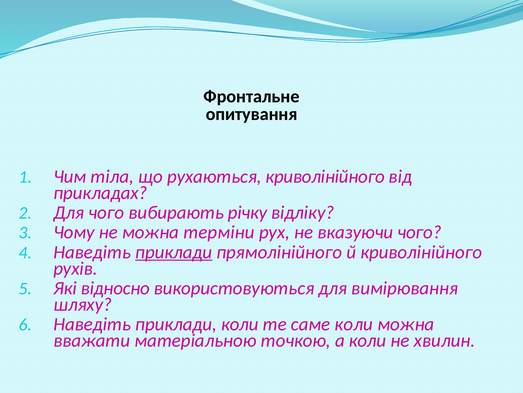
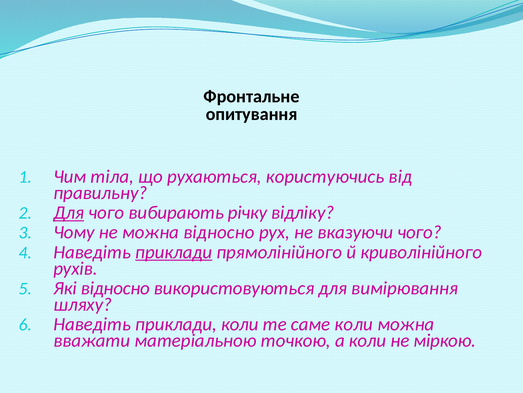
рухаються криволінійного: криволінійного -> користуючись (325, 176)
прикладах: прикладах -> правильну (100, 193)
Для underline: none -> present (69, 212)
можна терміни: терміни -> відносно (219, 232)
хвилин: хвилин -> міркою (445, 340)
